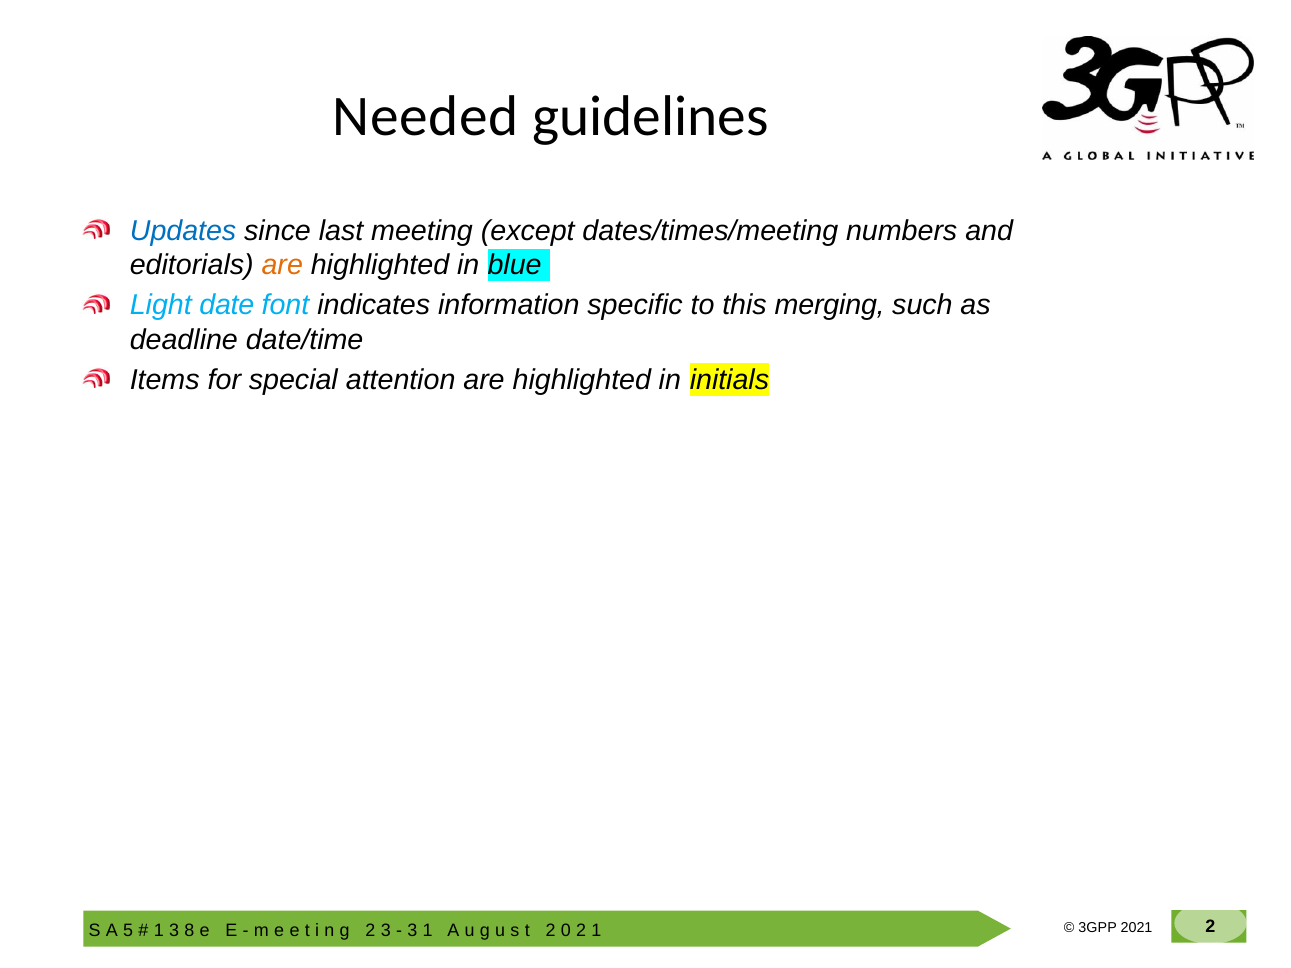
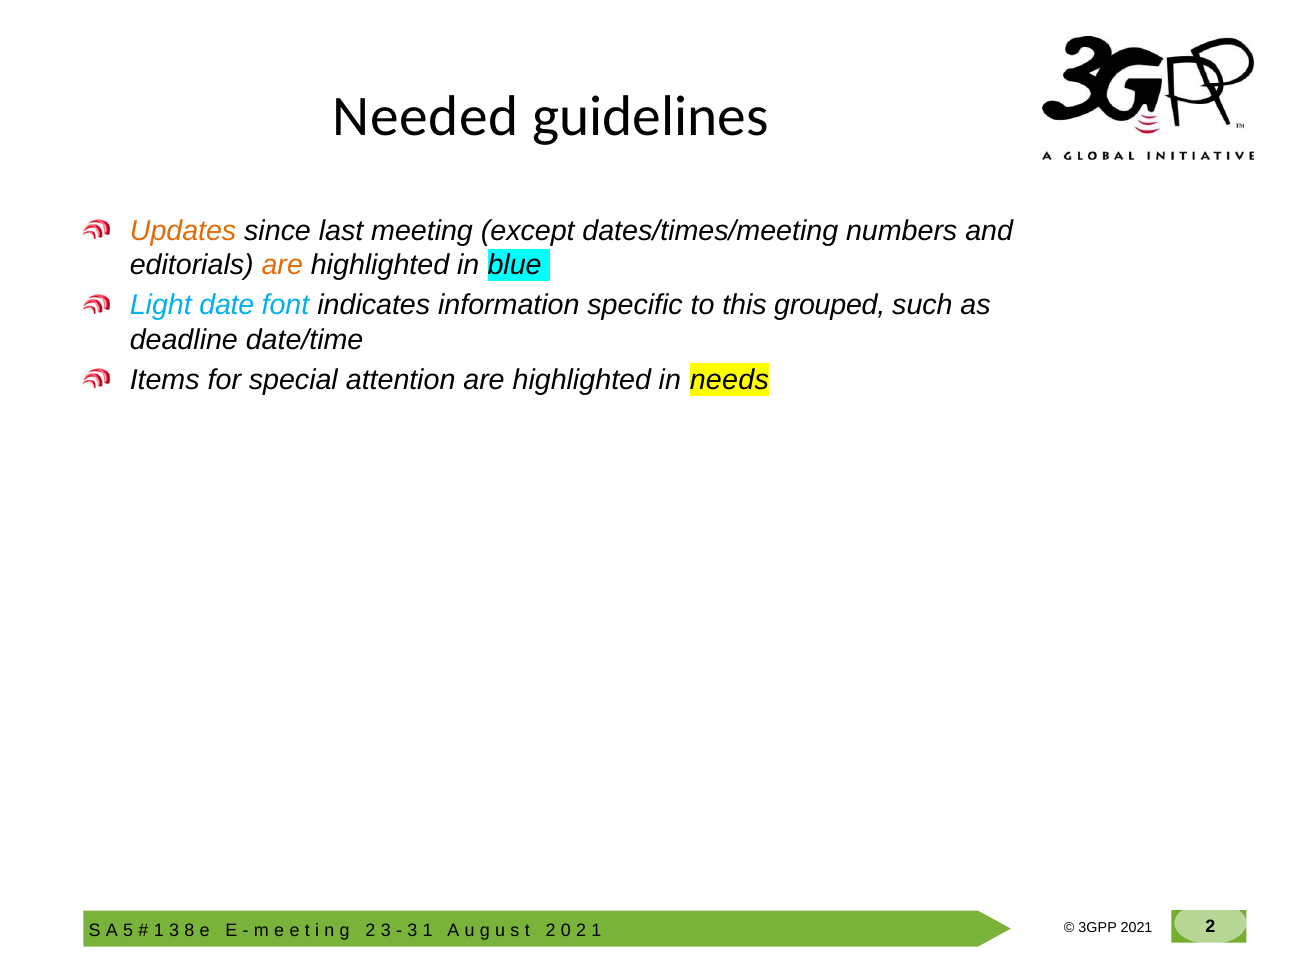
Updates colour: blue -> orange (183, 231)
merging: merging -> grouped (830, 306)
initials: initials -> needs (729, 380)
